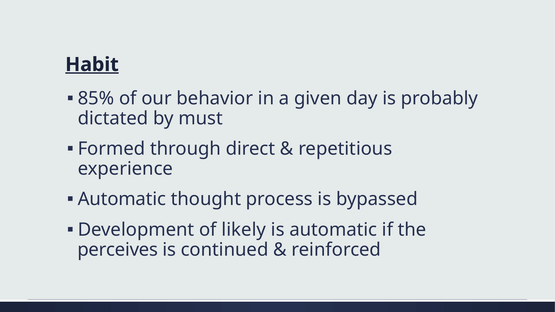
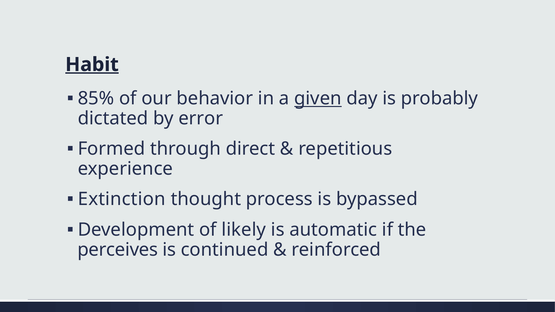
given underline: none -> present (318, 99)
must: must -> error (201, 119)
Automatic: Automatic -> Extinction (122, 199)
